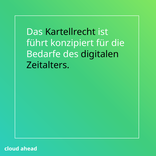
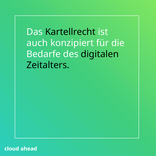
führt: führt -> auch (37, 43)
